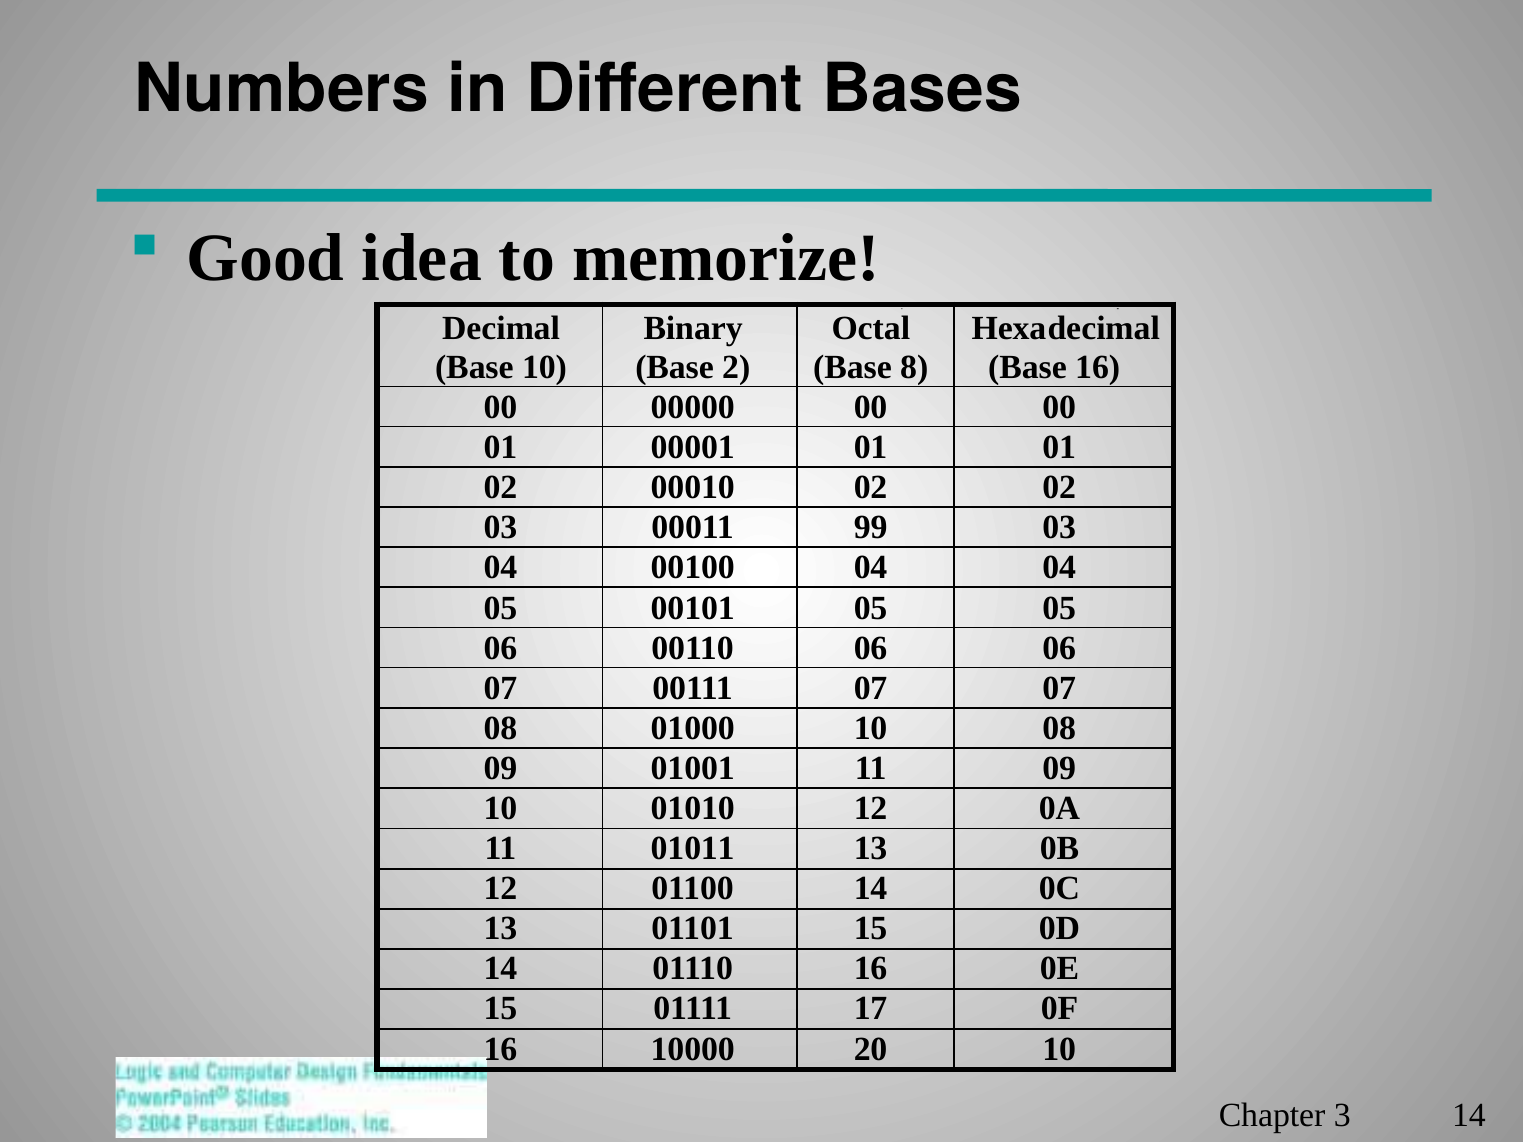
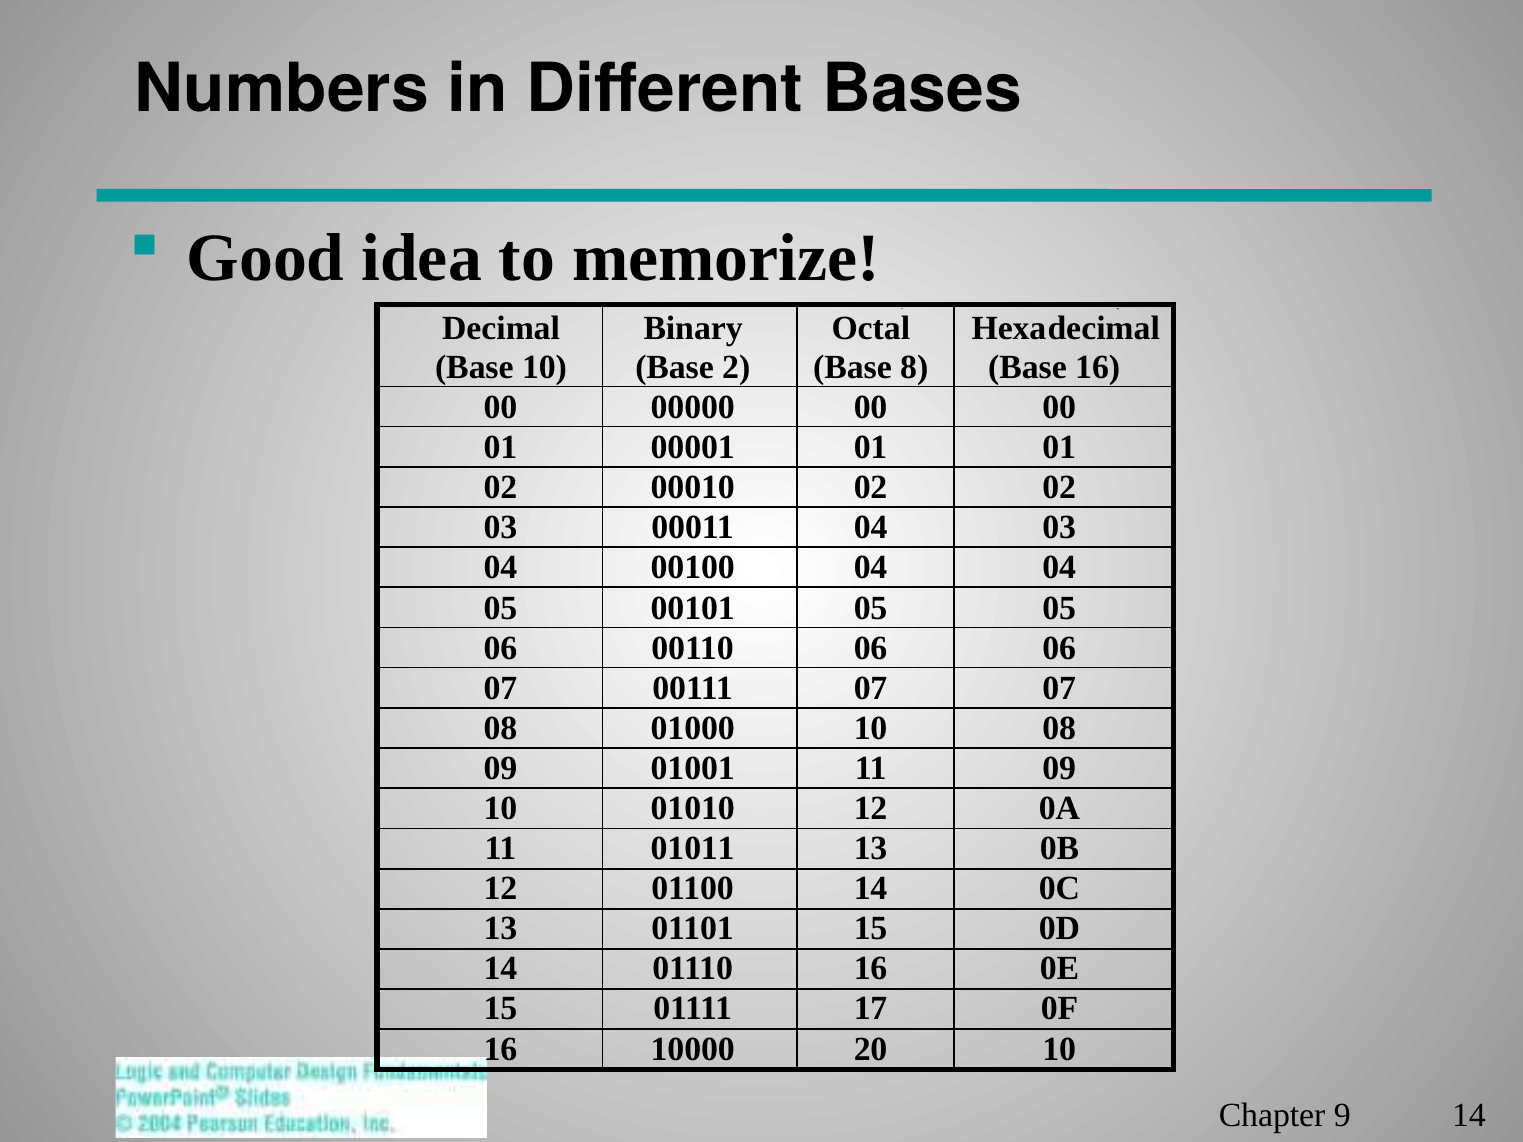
00011 99: 99 -> 04 (871, 528)
3: 3 -> 9 (1342, 1115)
